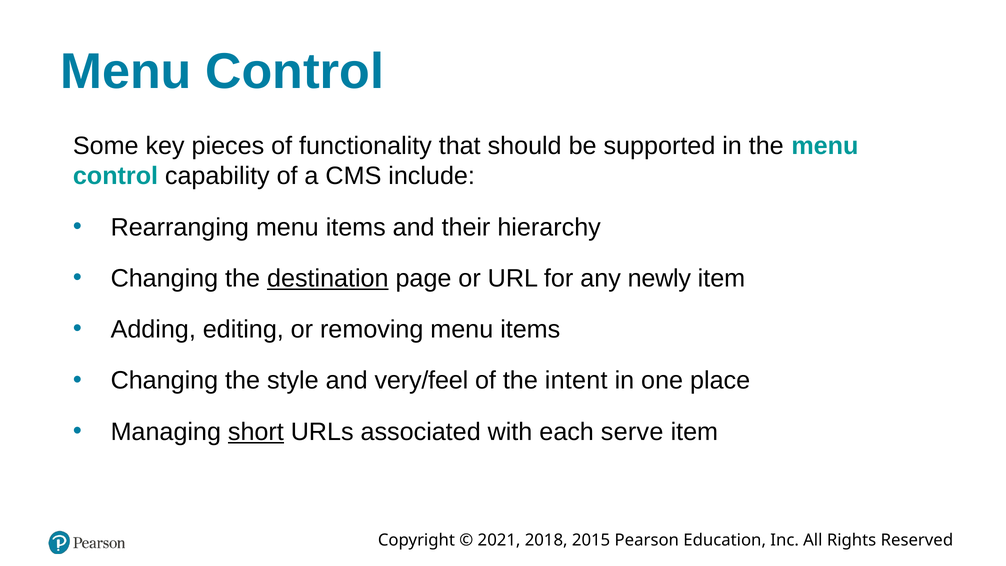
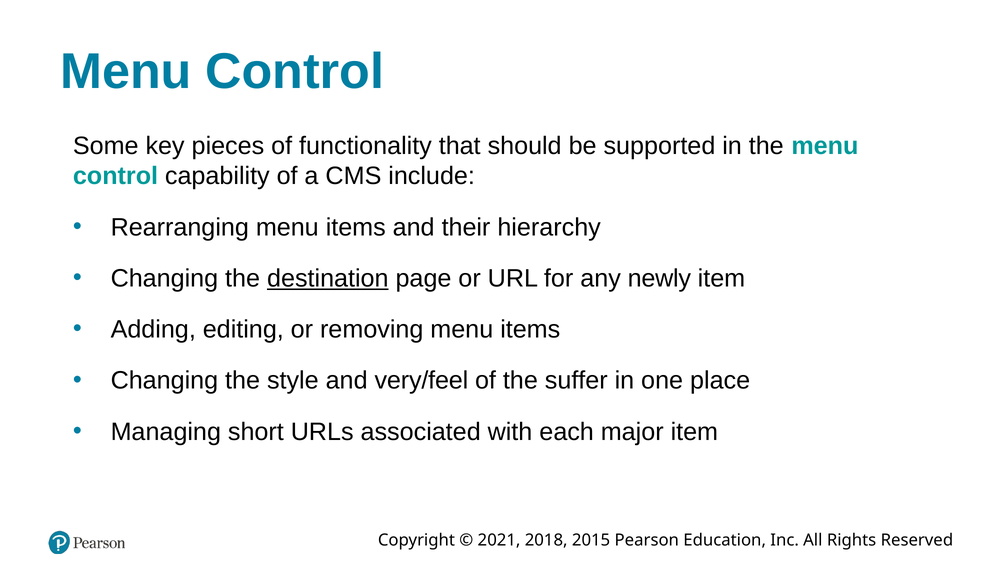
intent: intent -> suffer (576, 381)
short underline: present -> none (256, 432)
serve: serve -> major (632, 432)
